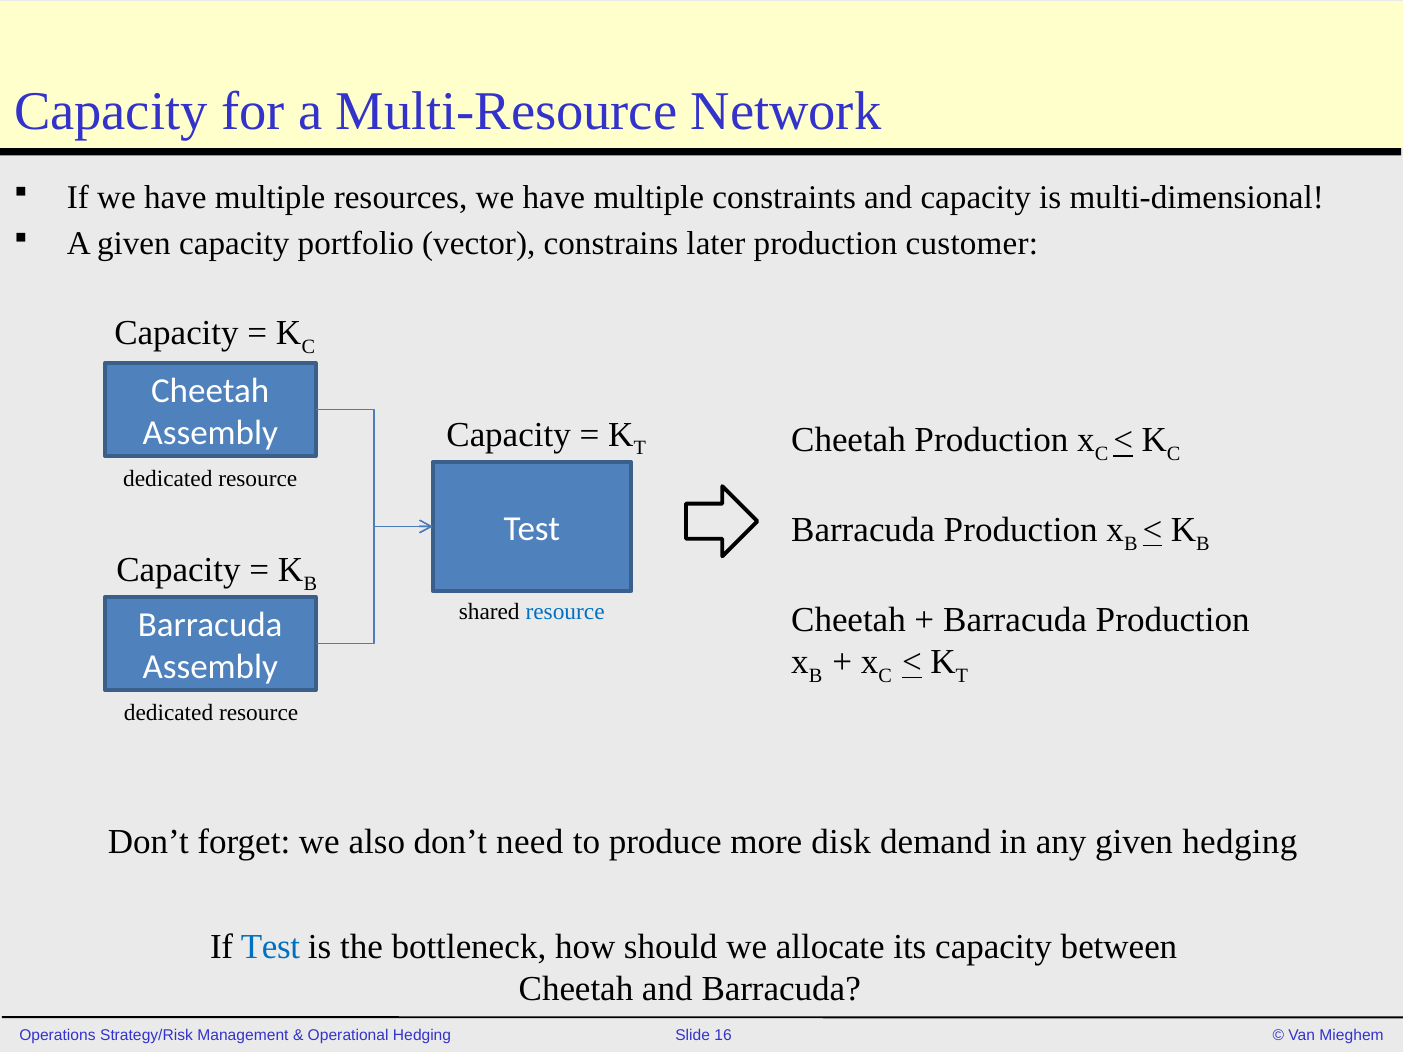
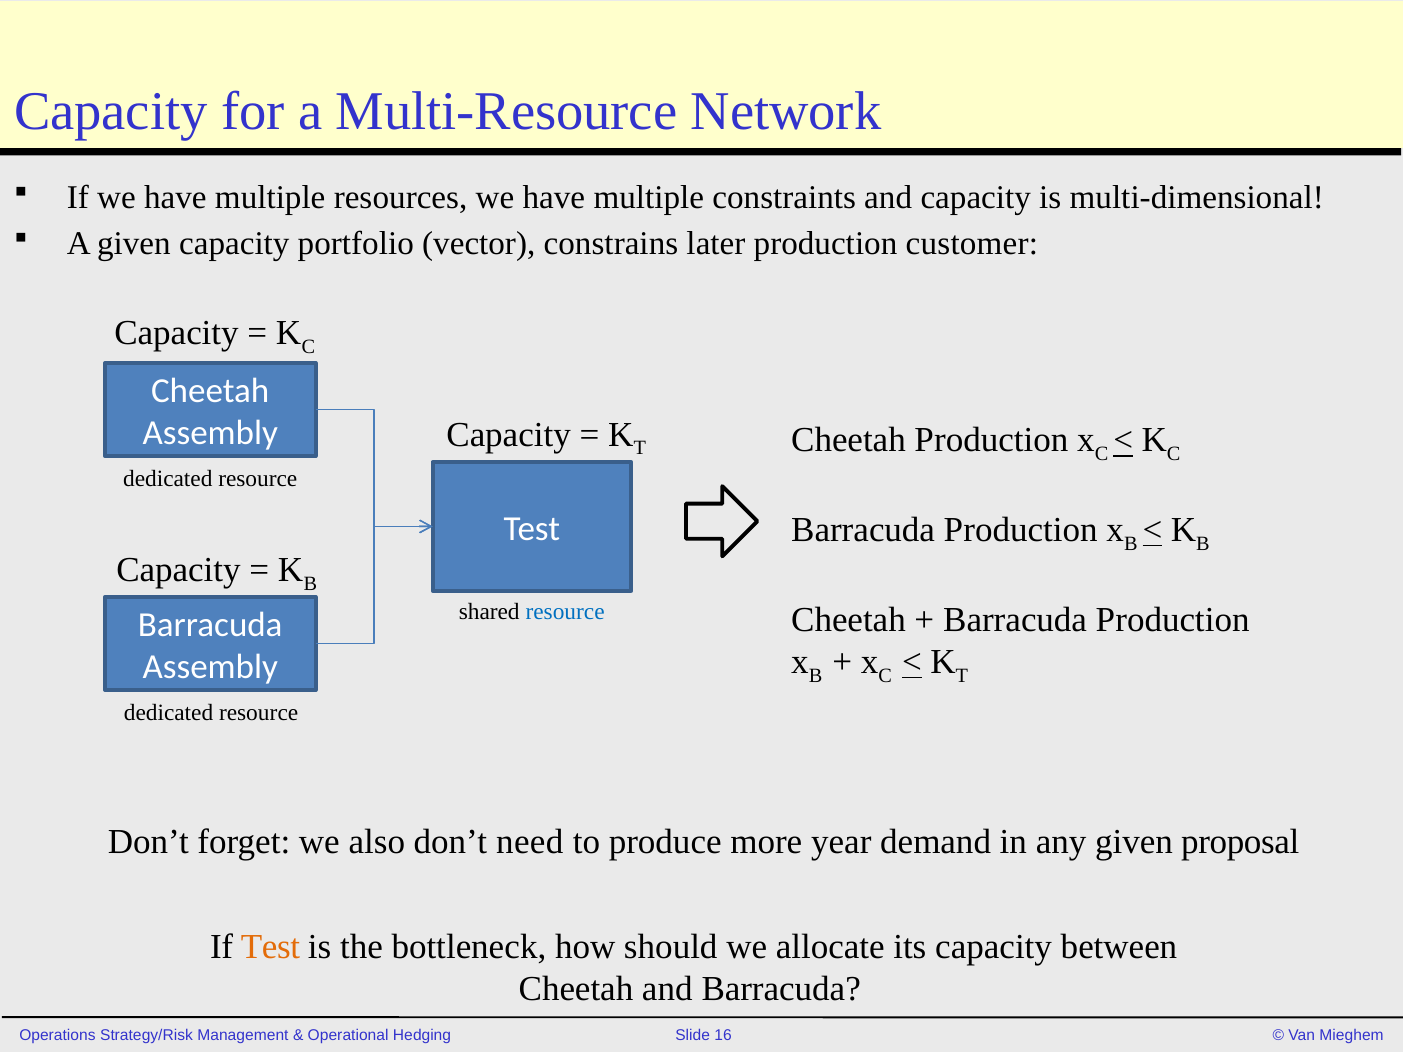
disk: disk -> year (841, 842)
given hedging: hedging -> proposal (1240, 842)
Test colour: blue -> orange (270, 947)
